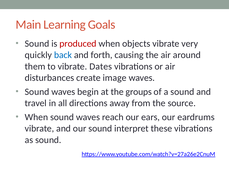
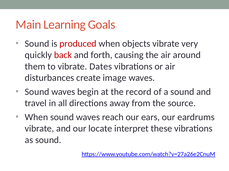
back colour: blue -> red (63, 55)
groups: groups -> record (139, 92)
our sound: sound -> locate (100, 129)
